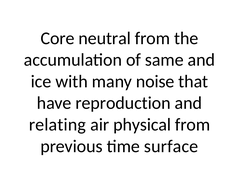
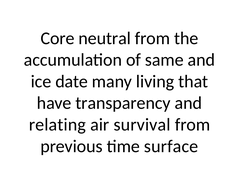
with: with -> date (72, 81)
noise: noise -> living (155, 81)
reproduction: reproduction -> transparency (123, 103)
physical: physical -> survival (142, 124)
